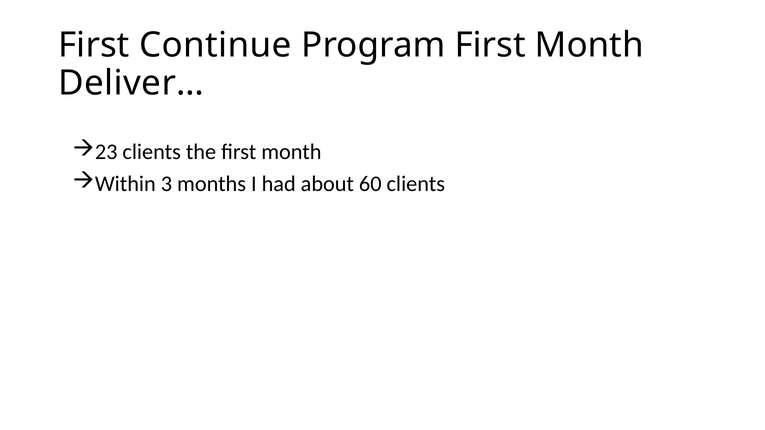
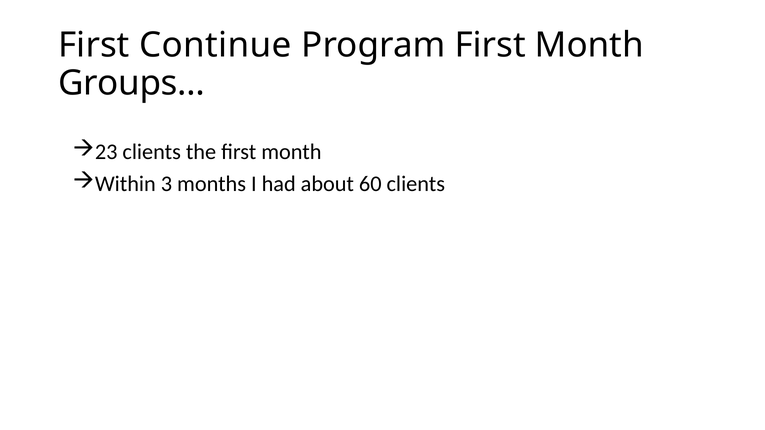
Deliver…: Deliver… -> Groups… (132, 83)
